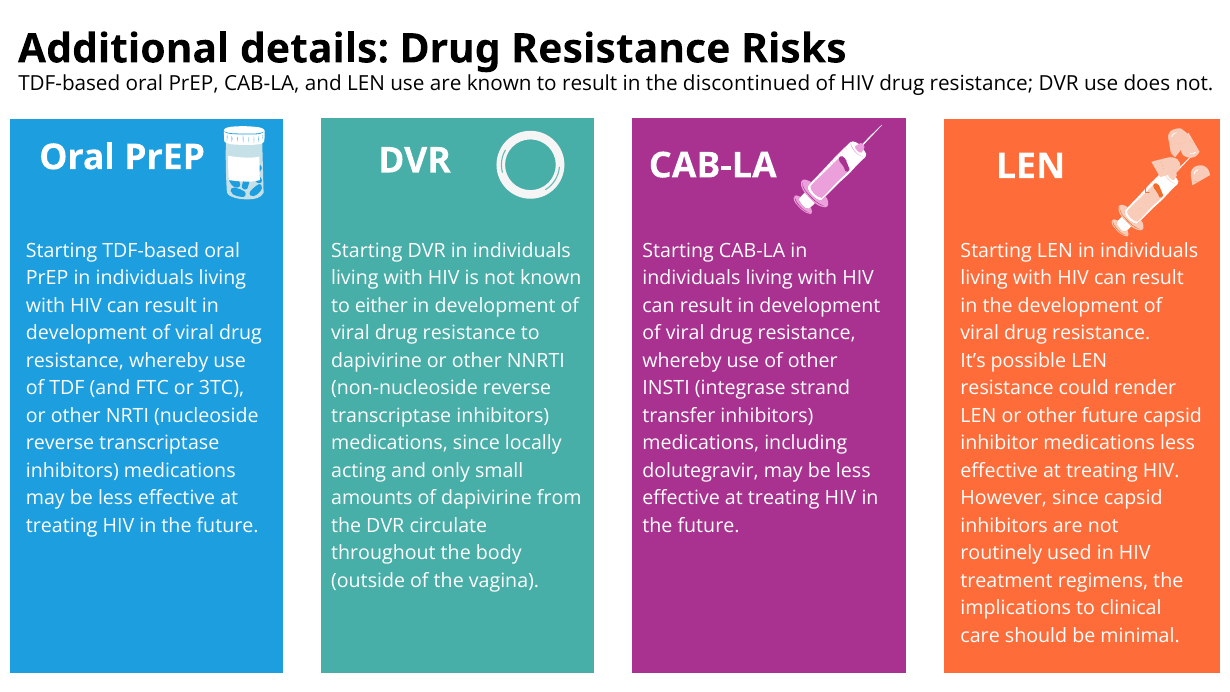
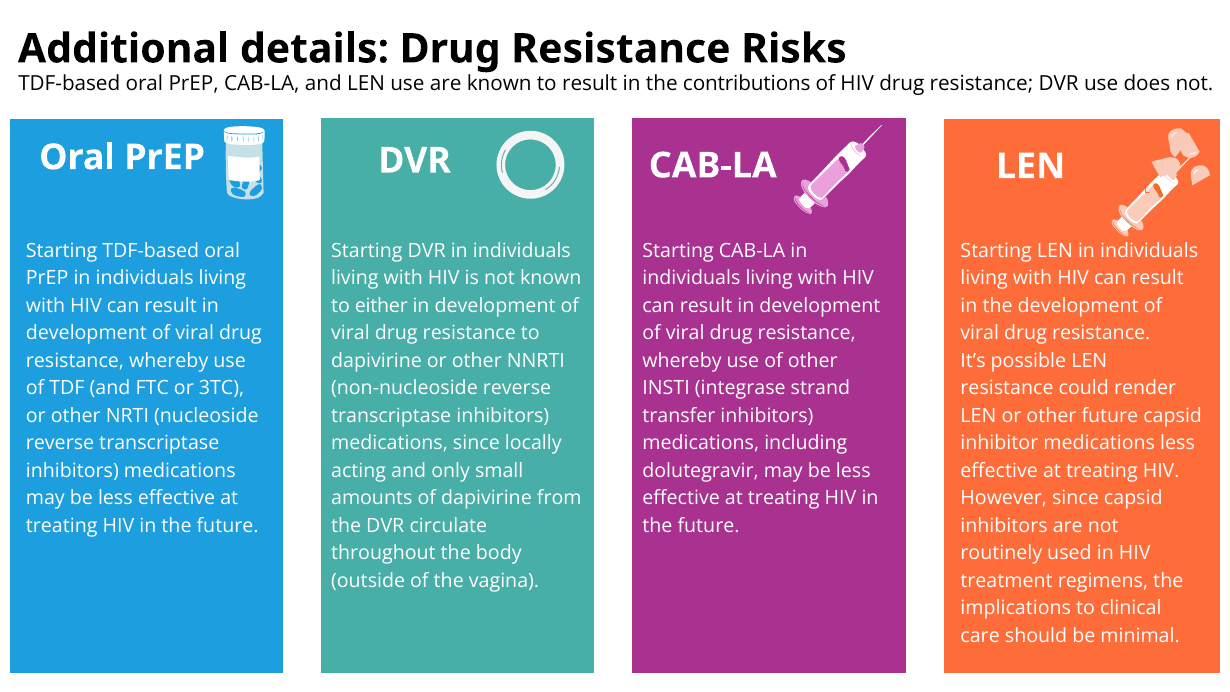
discontinued: discontinued -> contributions (747, 84)
